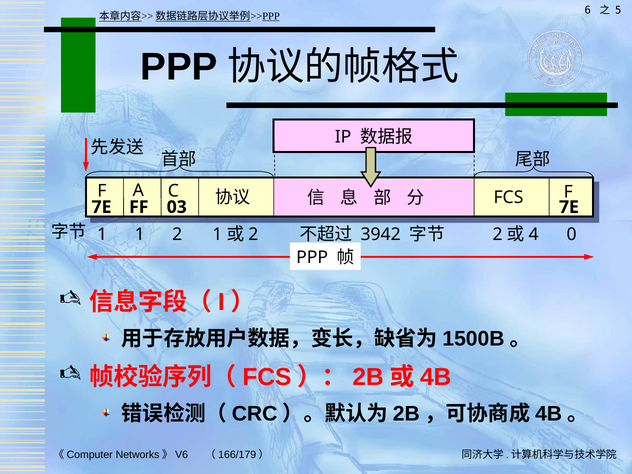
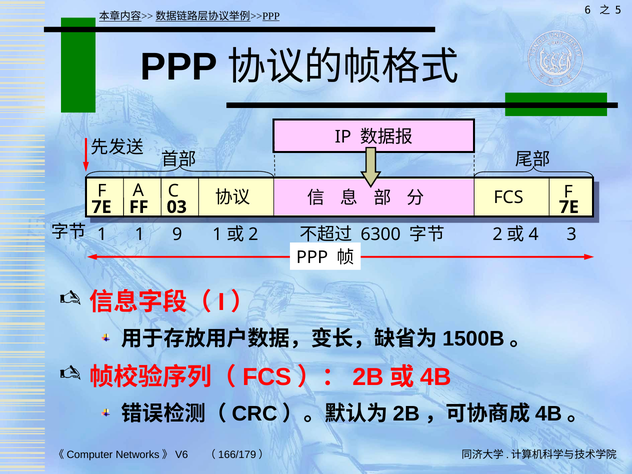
2: 2 -> 9 (177, 235)
3942: 3942 -> 6300 (381, 235)
0: 0 -> 3 (572, 235)
